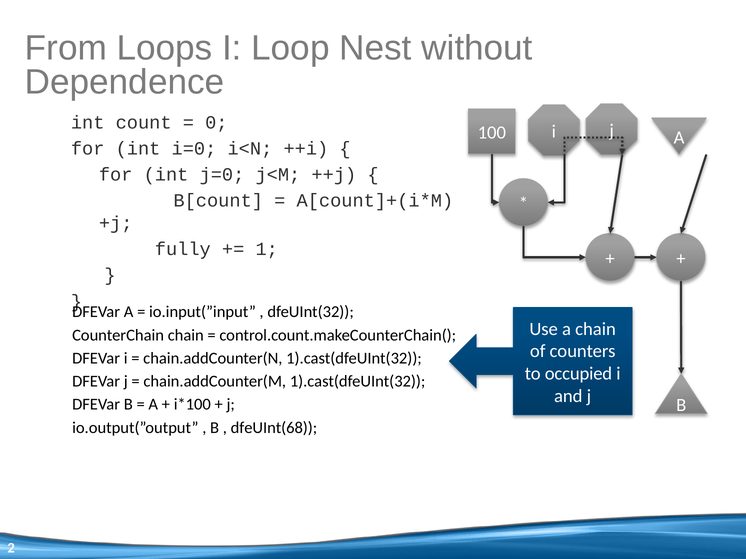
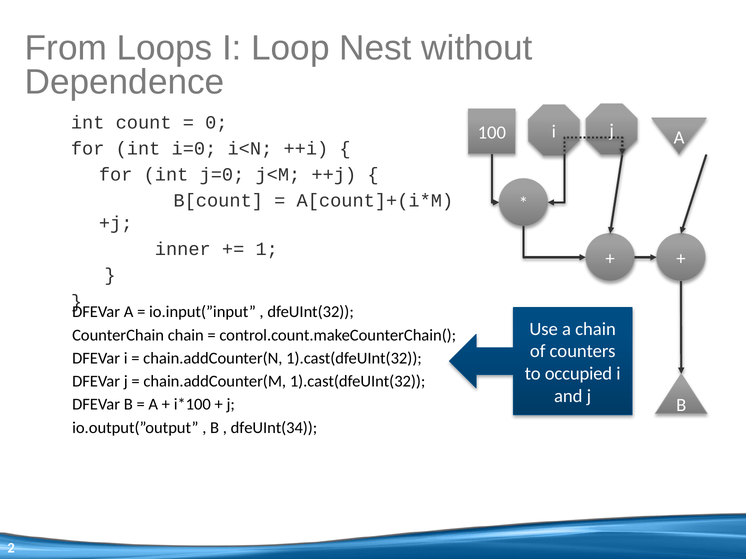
fully: fully -> inner (183, 249)
dfeUInt(68: dfeUInt(68 -> dfeUInt(34 (274, 428)
